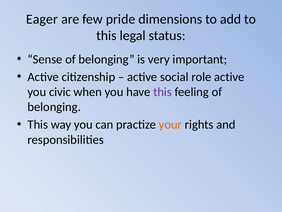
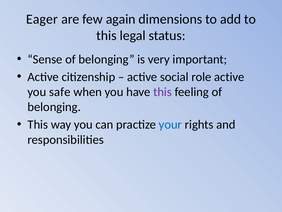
pride: pride -> again (121, 19)
civic: civic -> safe (60, 92)
your colour: orange -> blue (170, 124)
